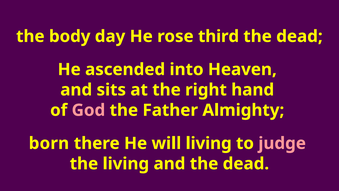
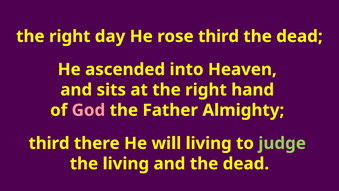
body: body -> right (70, 36)
born: born -> third (49, 143)
judge colour: pink -> light green (282, 143)
